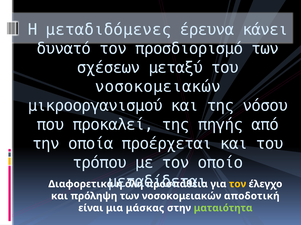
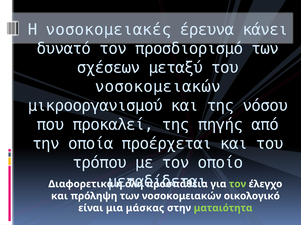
μεταδιδόμενες: μεταδιδόμενες -> νοσοκομειακές (109, 30)
τον colour: yellow -> light green (238, 185)
αποδοτική: αποδοτική -> οικολογικό (252, 197)
